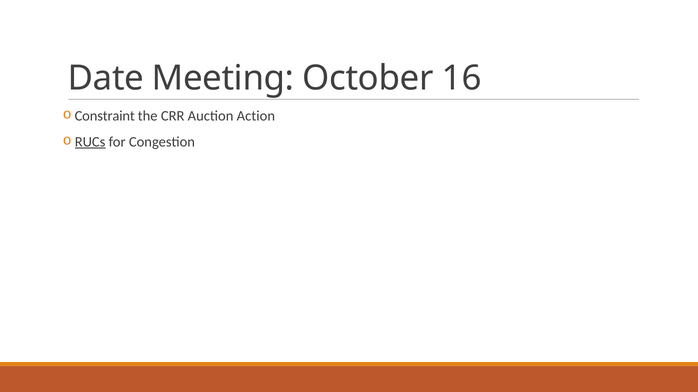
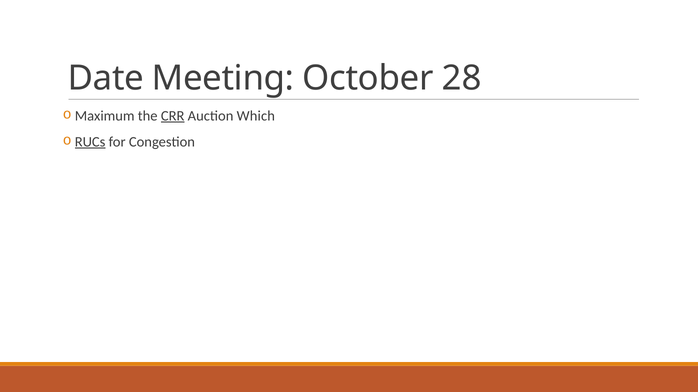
16: 16 -> 28 (462, 78)
Constraint: Constraint -> Maximum (105, 116)
CRR underline: none -> present (173, 116)
Action: Action -> Which (256, 116)
